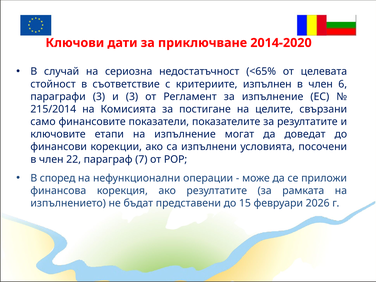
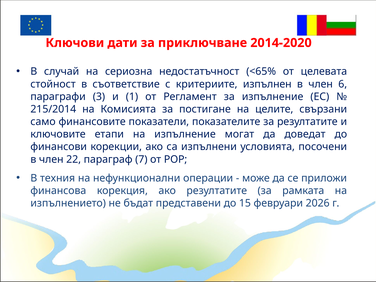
и 3: 3 -> 1 (132, 97)
според: според -> техния (58, 178)
